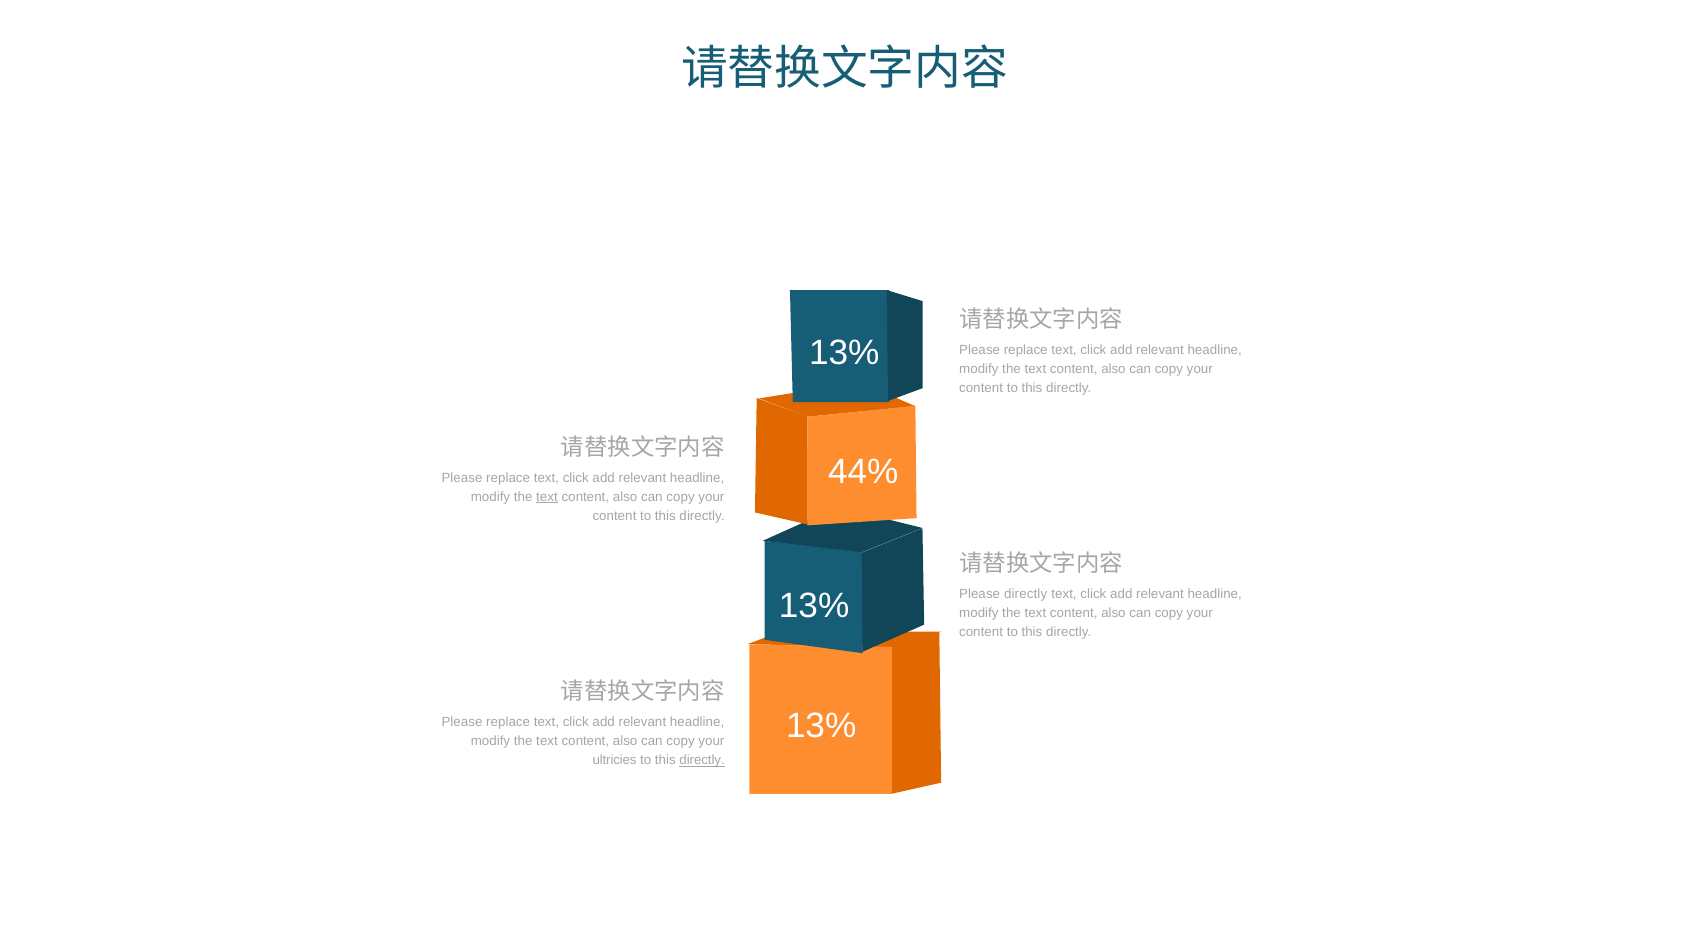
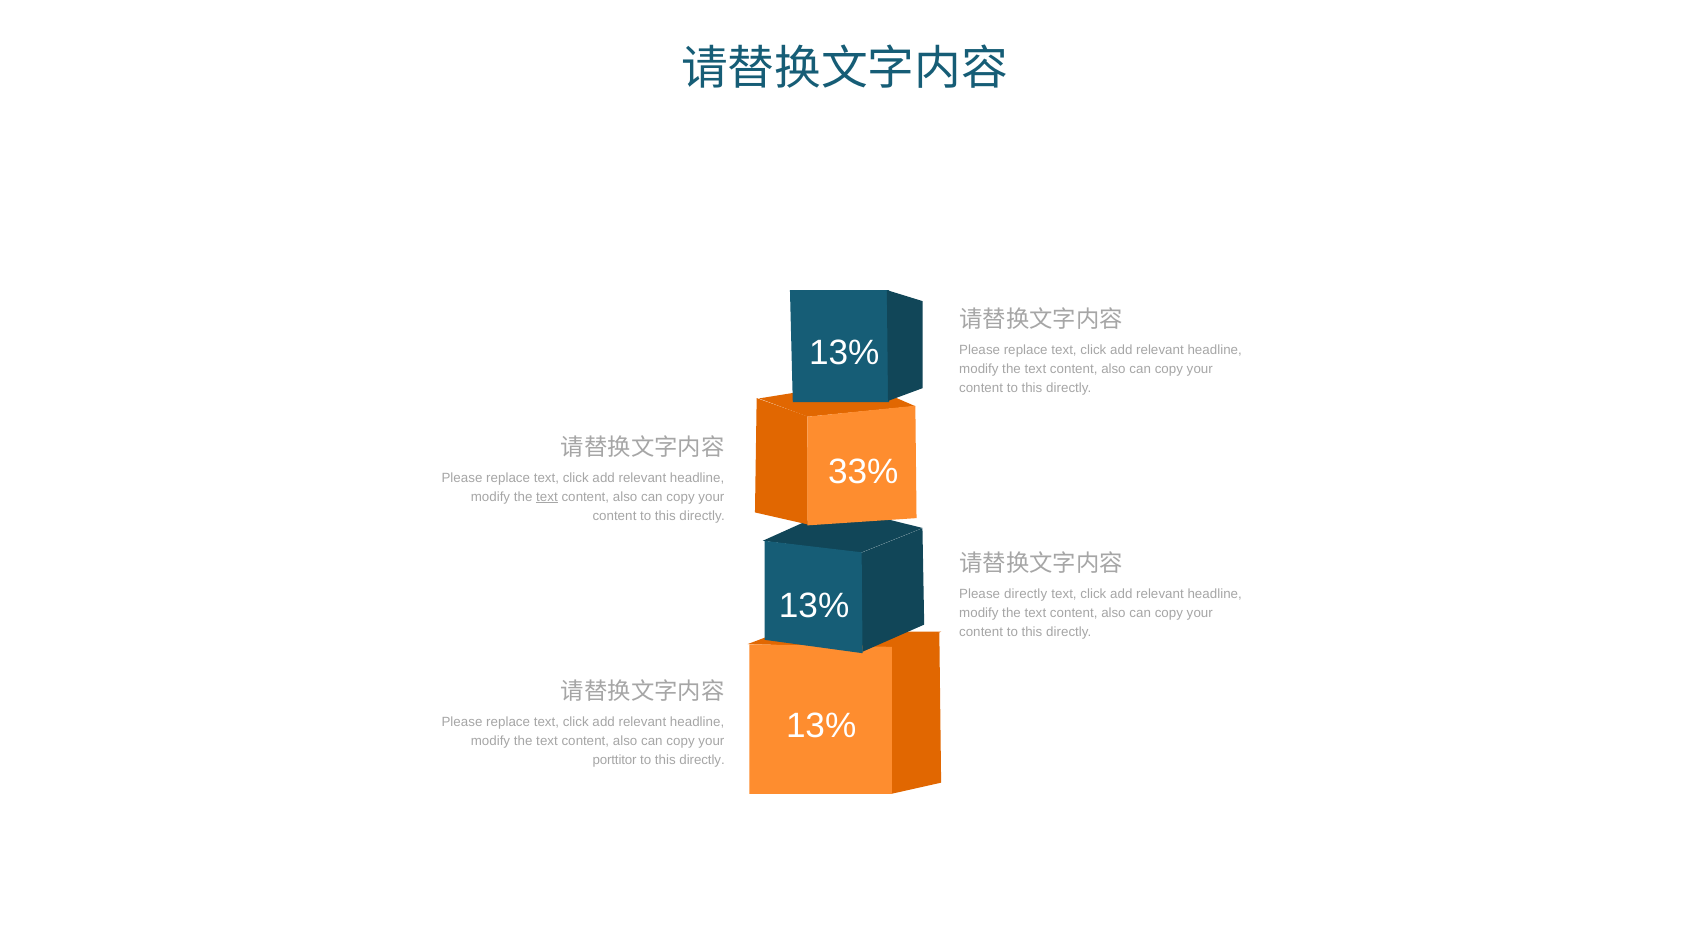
44%: 44% -> 33% (863, 472)
ultricies: ultricies -> porttitor (615, 760)
directly underline: present -> none (702, 760)
